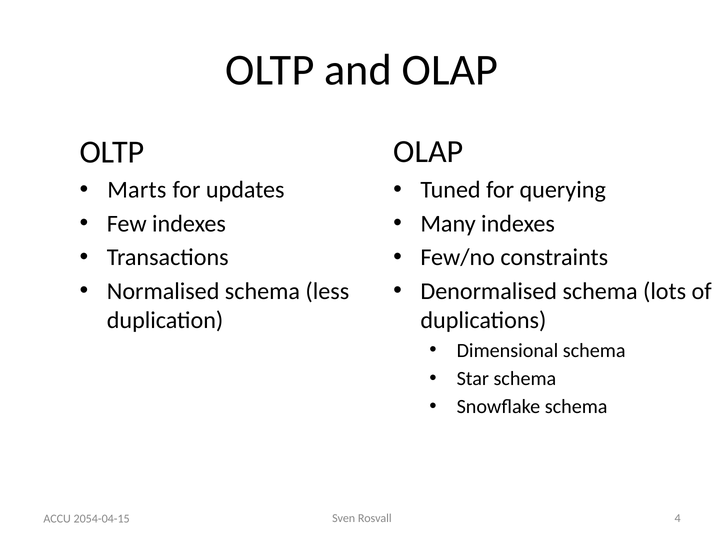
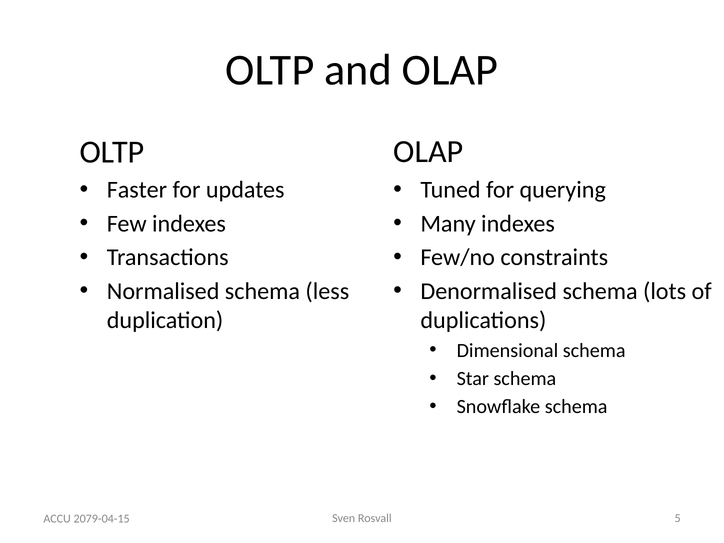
Marts: Marts -> Faster (137, 190)
4: 4 -> 5 (678, 518)
2054-04-15: 2054-04-15 -> 2079-04-15 (102, 519)
